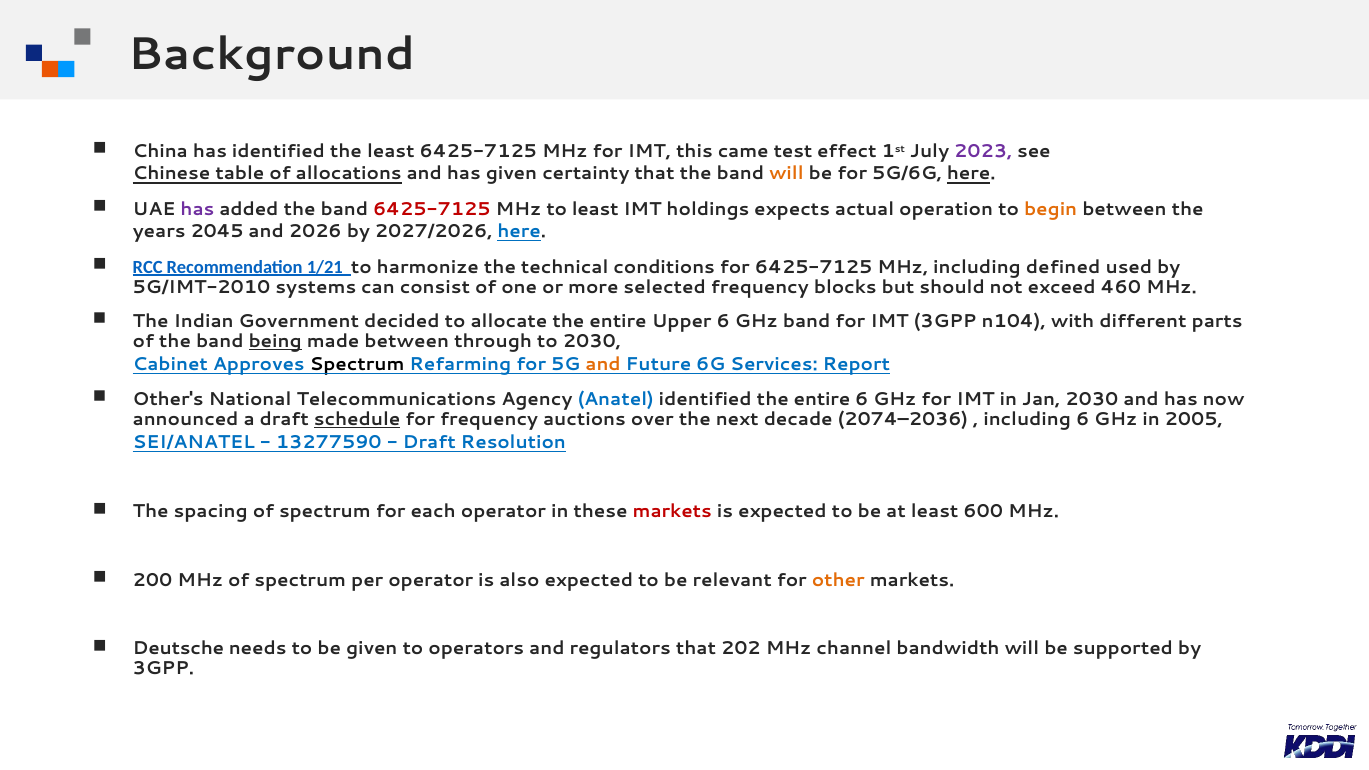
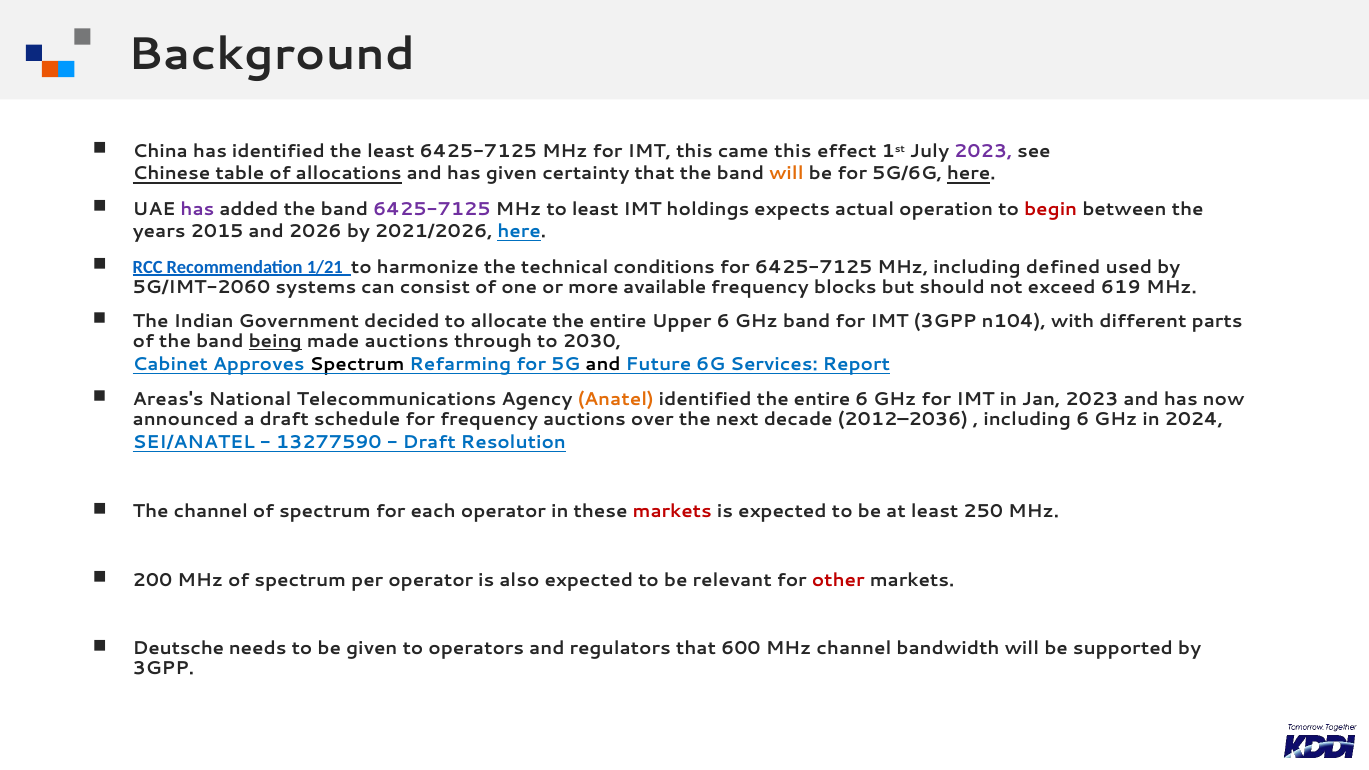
came test: test -> this (793, 151)
6425-7125 colour: red -> purple (432, 209)
begin colour: orange -> red (1051, 209)
2045: 2045 -> 2015 (217, 232)
2027/2026: 2027/2026 -> 2021/2026 (434, 232)
5G/IMT-2010: 5G/IMT-2010 -> 5G/IMT-2060 (202, 287)
selected: selected -> available (665, 287)
460: 460 -> 619 (1121, 287)
made between: between -> auctions (407, 342)
and colour: orange -> black (603, 364)
Other's: Other's -> Areas's (168, 399)
Anatel colour: blue -> orange (616, 399)
Jan 2030: 2030 -> 2023 (1092, 399)
schedule underline: present -> none (357, 419)
2074–2036: 2074–2036 -> 2012–2036 (903, 419)
2005: 2005 -> 2024 (1194, 419)
The spacing: spacing -> channel (211, 512)
600: 600 -> 250 (983, 512)
other colour: orange -> red (838, 580)
202: 202 -> 600 (741, 649)
